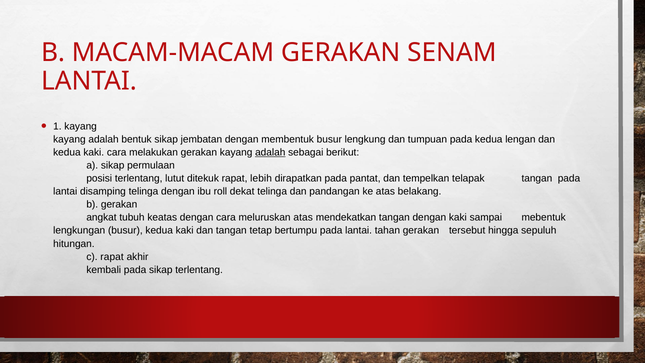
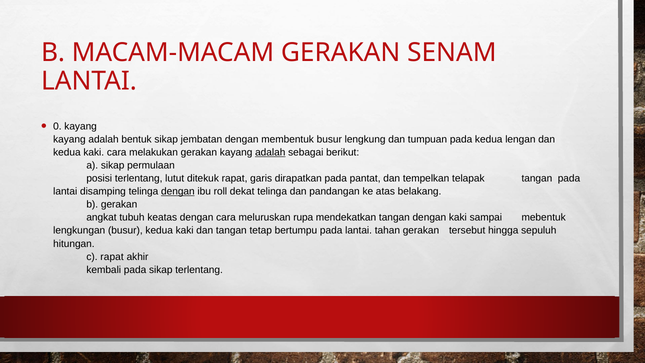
1: 1 -> 0 (57, 126)
lebih: lebih -> garis (261, 178)
dengan underline: none -> present (178, 191)
meluruskan atas: atas -> rupa (303, 217)
